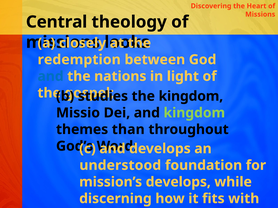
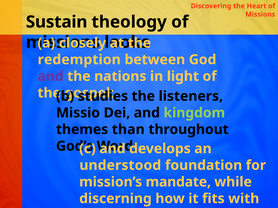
Central: Central -> Sustain (57, 22)
and colour: blue -> purple (51, 76)
the kingdom: kingdom -> listeners (191, 96)
mission’s develops: develops -> mandate (178, 182)
